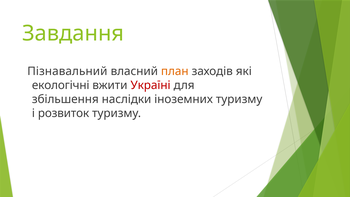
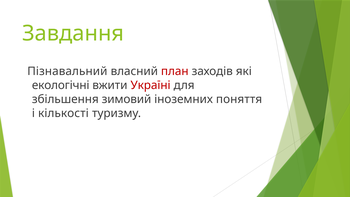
план colour: orange -> red (175, 71)
наслідки: наслідки -> зимовий (127, 99)
іноземних туризму: туризму -> поняття (239, 99)
розвиток: розвиток -> кількості (63, 113)
